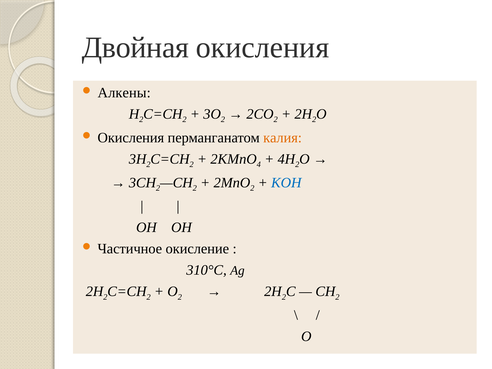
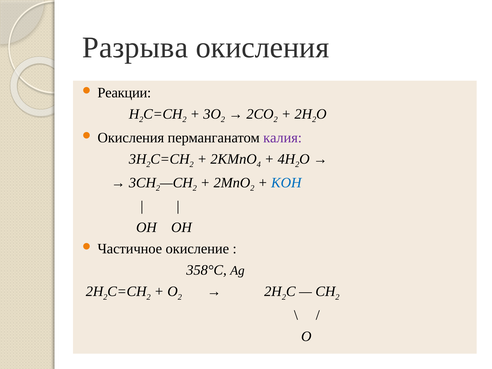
Двойная: Двойная -> Разрыва (135, 48)
Алкены: Алкены -> Реакции (124, 93)
калия colour: orange -> purple (283, 138)
310°C: 310°C -> 358°C (206, 270)
